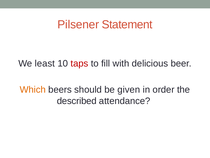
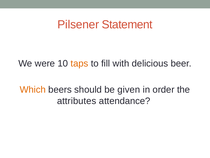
least: least -> were (45, 63)
taps colour: red -> orange (79, 63)
described: described -> attributes (77, 101)
